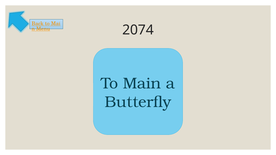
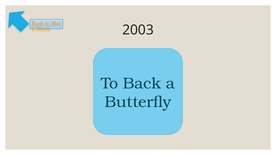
2074: 2074 -> 2003 (138, 30)
To Main: Main -> Back (142, 83)
